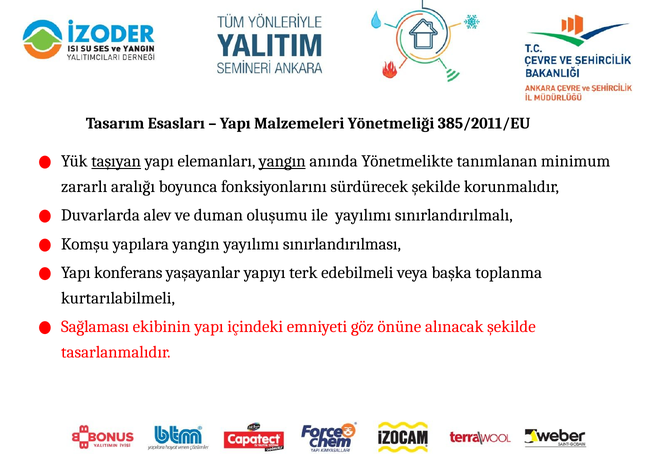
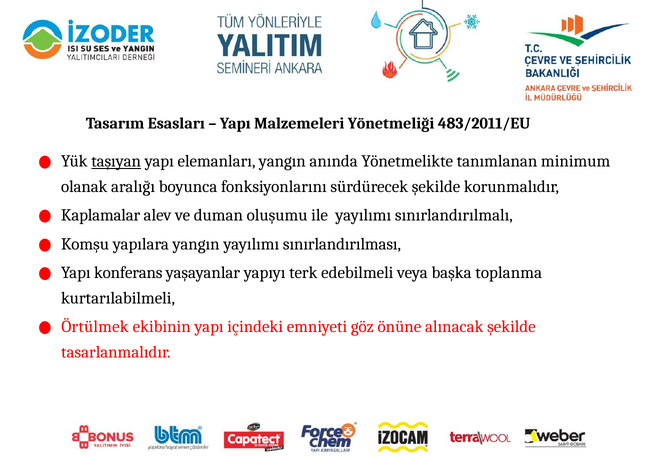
385/2011/EU: 385/2011/EU -> 483/2011/EU (484, 124)
yangın underline: present -> none (282, 161)
zararlı: zararlı -> olanak (84, 186)
Duvarlarda: Duvarlarda -> Kaplamalar (101, 215)
Sağlaması: Sağlaması -> Örtülmek (95, 327)
